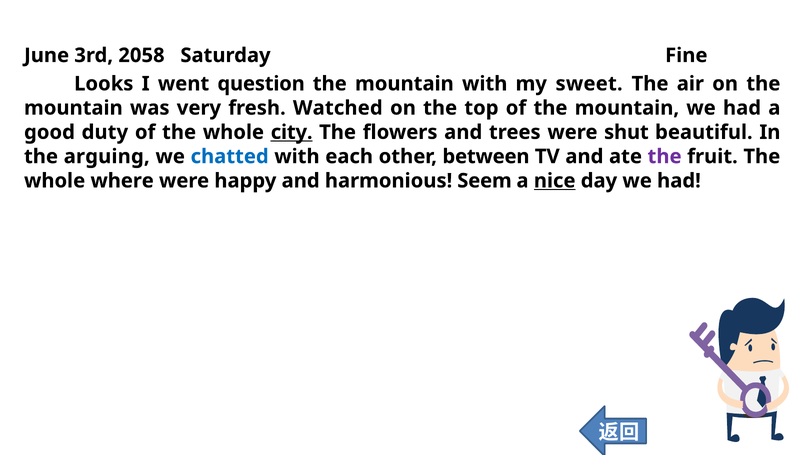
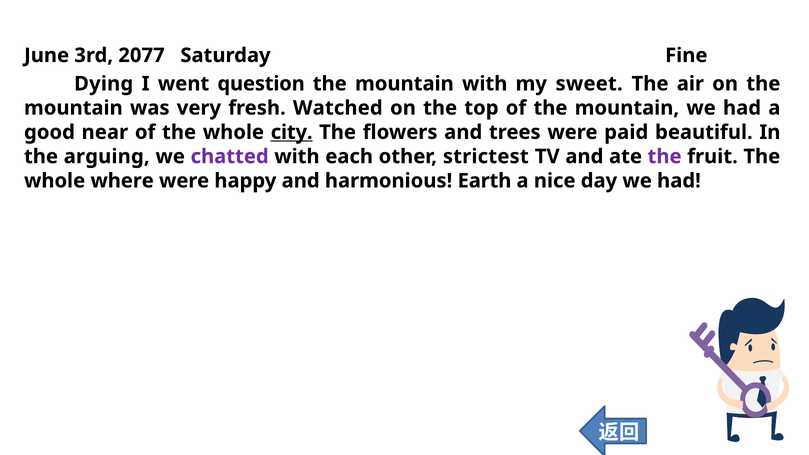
2058: 2058 -> 2077 (141, 55)
Looks: Looks -> Dying (104, 84)
duty: duty -> near (105, 132)
shut: shut -> paid (626, 132)
chatted colour: blue -> purple (230, 157)
between: between -> strictest (486, 157)
Seem: Seem -> Earth (484, 181)
nice underline: present -> none (555, 181)
